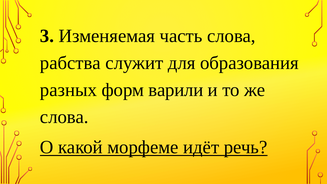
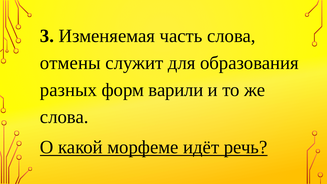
рабства: рабства -> отмены (70, 63)
